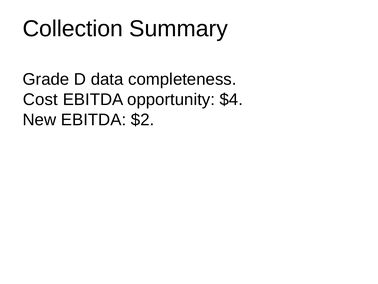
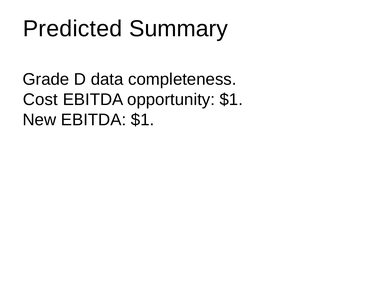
Collection: Collection -> Predicted (73, 29)
opportunity $4: $4 -> $1 (231, 99)
EBITDA $2: $2 -> $1 (143, 120)
